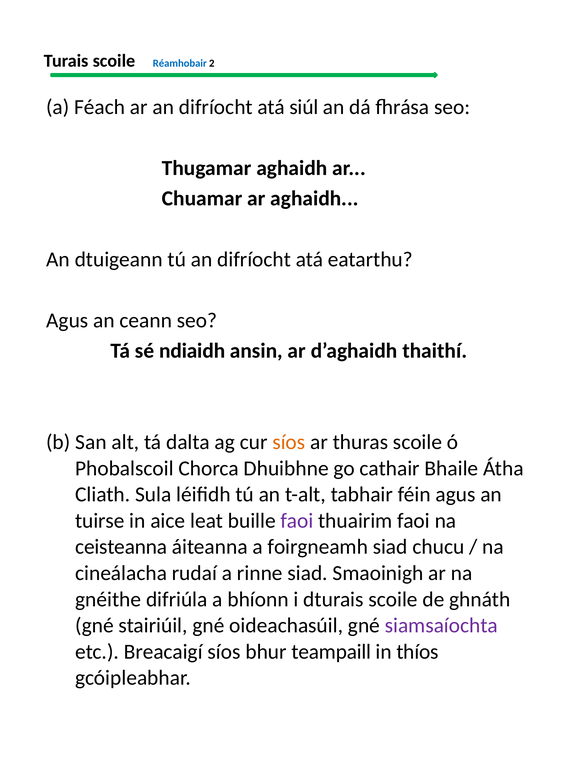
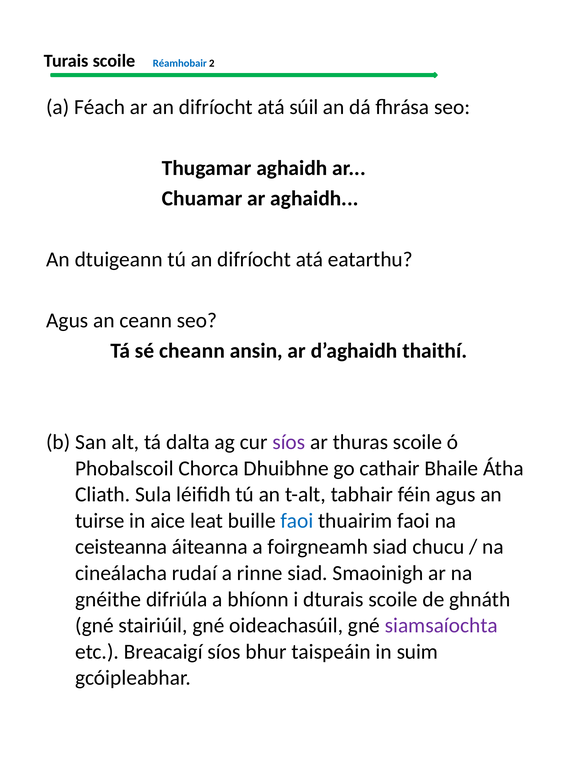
siúl: siúl -> súil (304, 107)
ndiaidh: ndiaidh -> cheann (192, 351)
síos colour: orange -> purple (289, 443)
faoi colour: purple -> blue (297, 521)
teampaill: teampaill -> taispeáin (331, 652)
thíos: thíos -> suim (417, 652)
